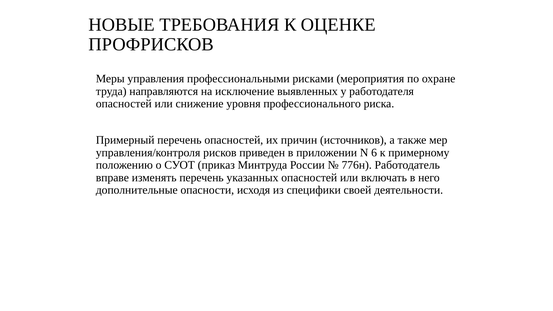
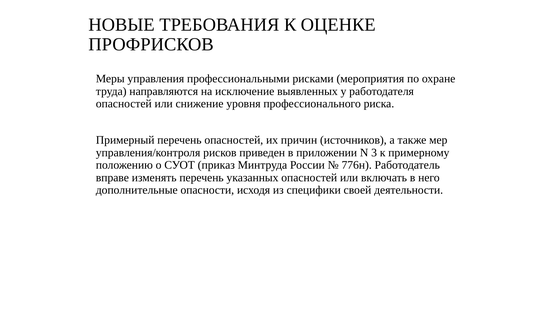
6: 6 -> 3 (374, 153)
